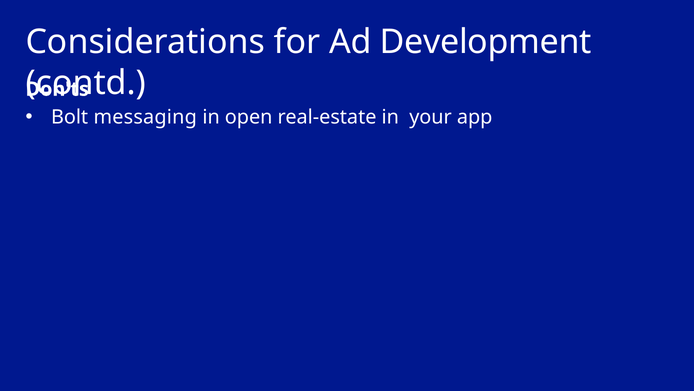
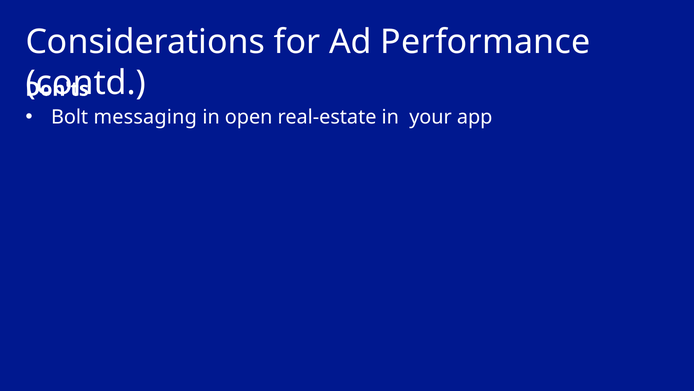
Development: Development -> Performance (485, 42)
